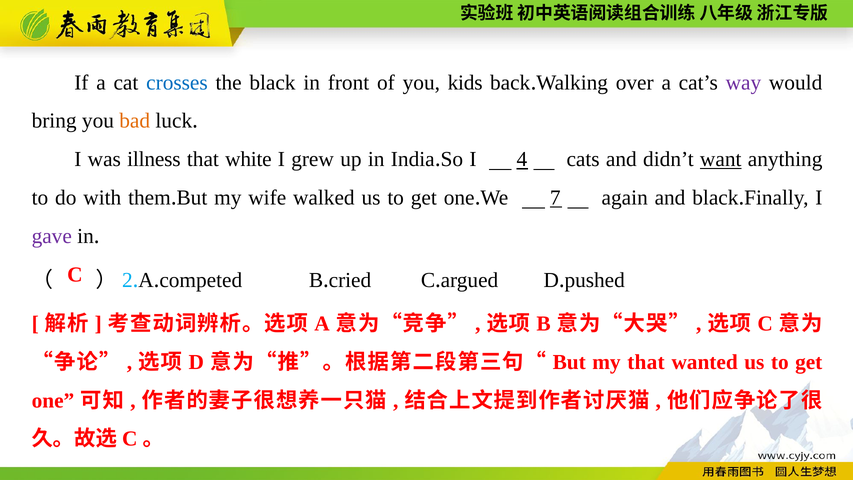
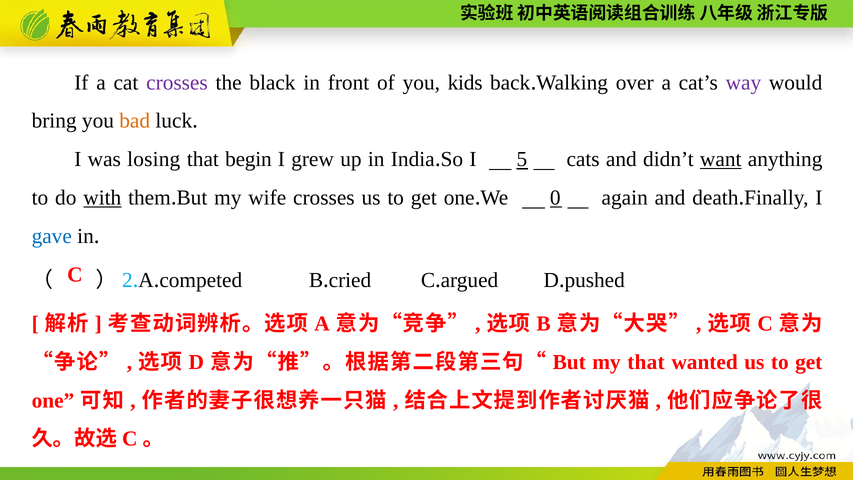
crosses colour: blue -> purple (177, 83)
illness: illness -> losing (154, 159)
white: white -> begin (248, 159)
4: 4 -> 5 (522, 159)
with underline: none -> present (102, 198)
wife walked: walked -> crosses (324, 198)
7: 7 -> 0 (555, 198)
and black: black -> death (715, 198)
gave colour: purple -> blue (52, 236)
